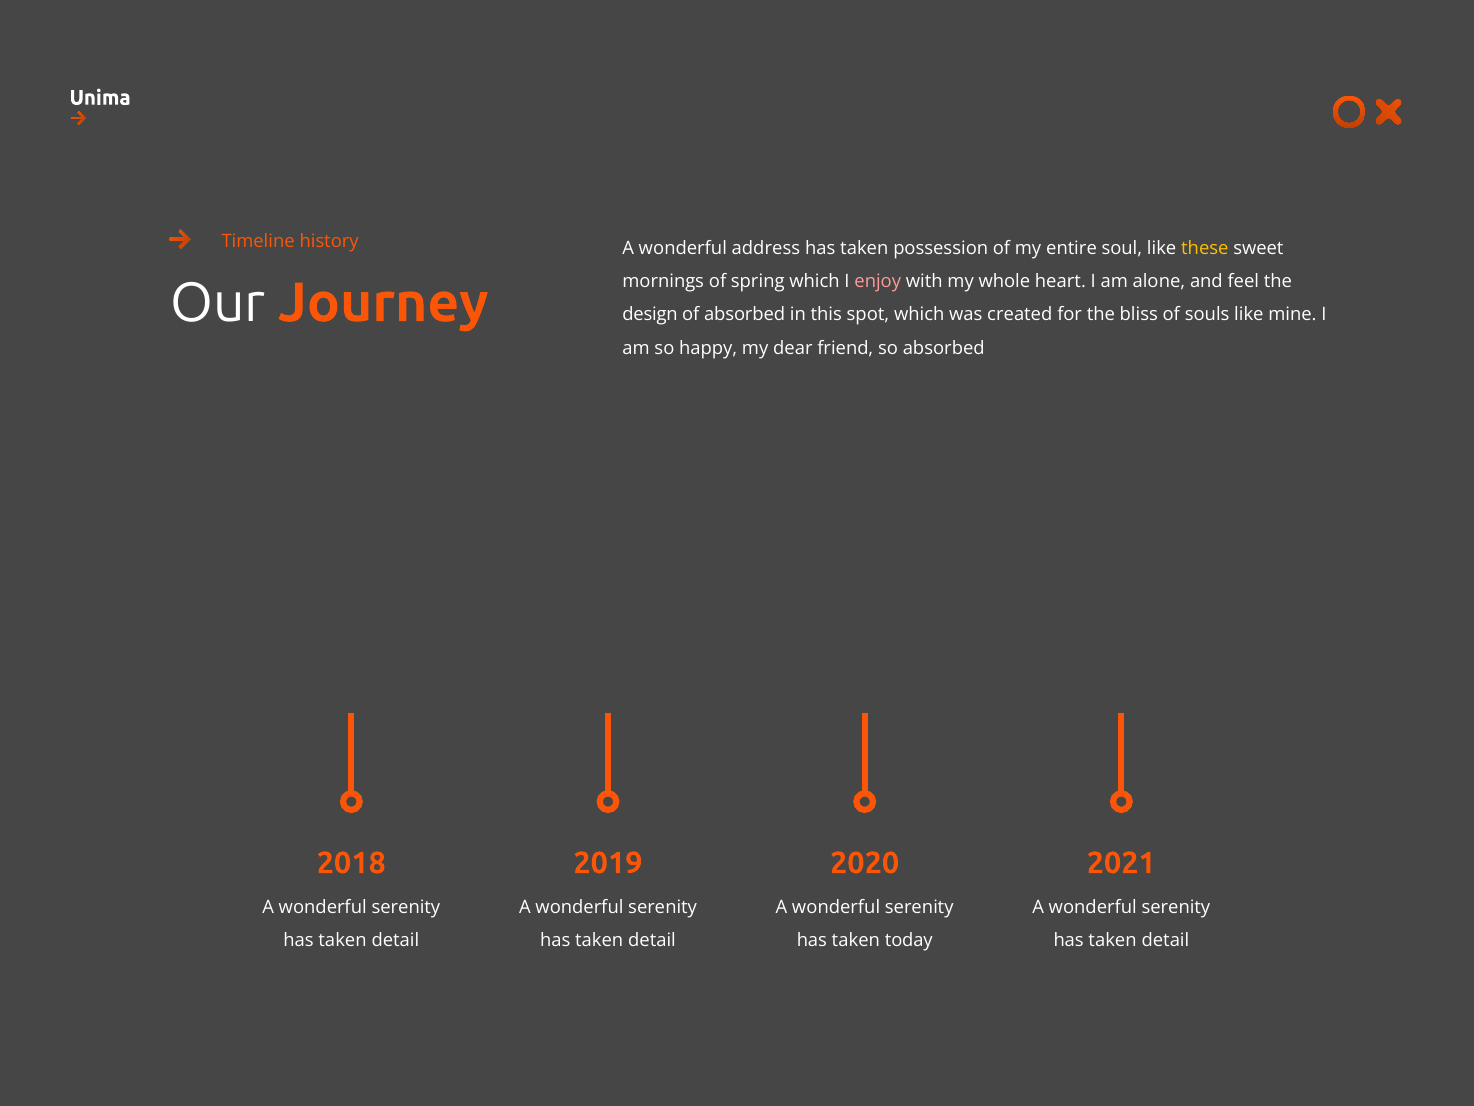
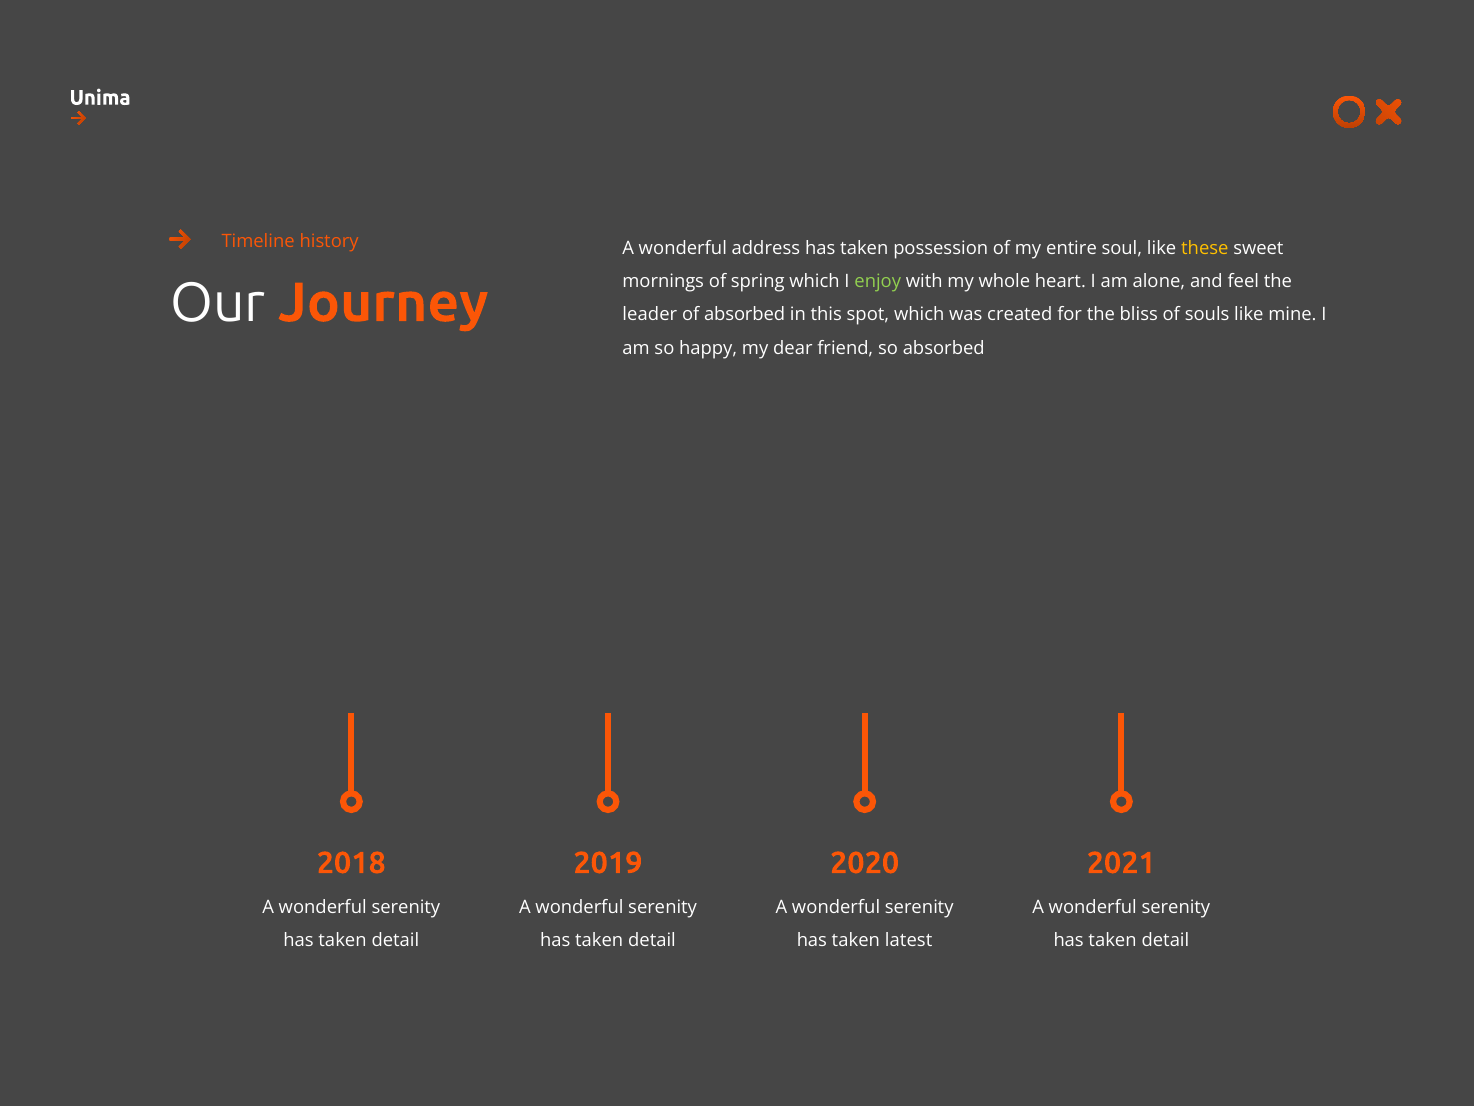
enjoy colour: pink -> light green (878, 281)
design: design -> leader (650, 315)
today: today -> latest (909, 940)
